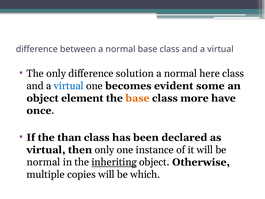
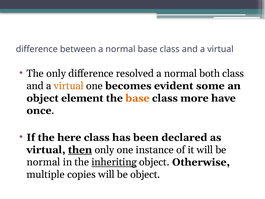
solution: solution -> resolved (135, 73)
here: here -> both (210, 73)
virtual colour: blue -> orange (69, 86)
than: than -> here (69, 137)
then underline: none -> present (80, 150)
be which: which -> object (145, 174)
